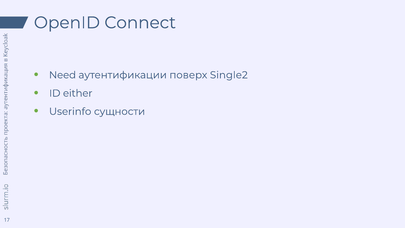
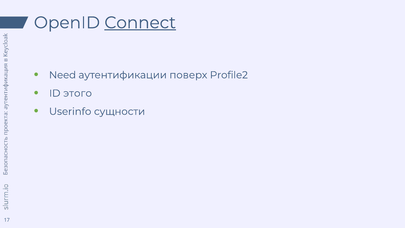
Connect underline: none -> present (140, 23)
Single2: Single2 -> Profile2 (229, 75)
either: either -> этого (78, 93)
